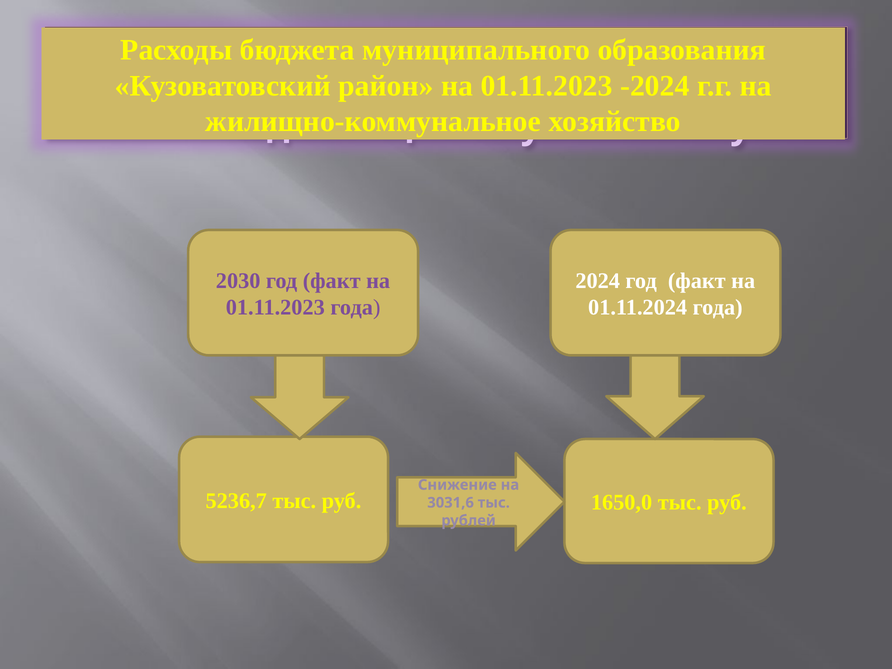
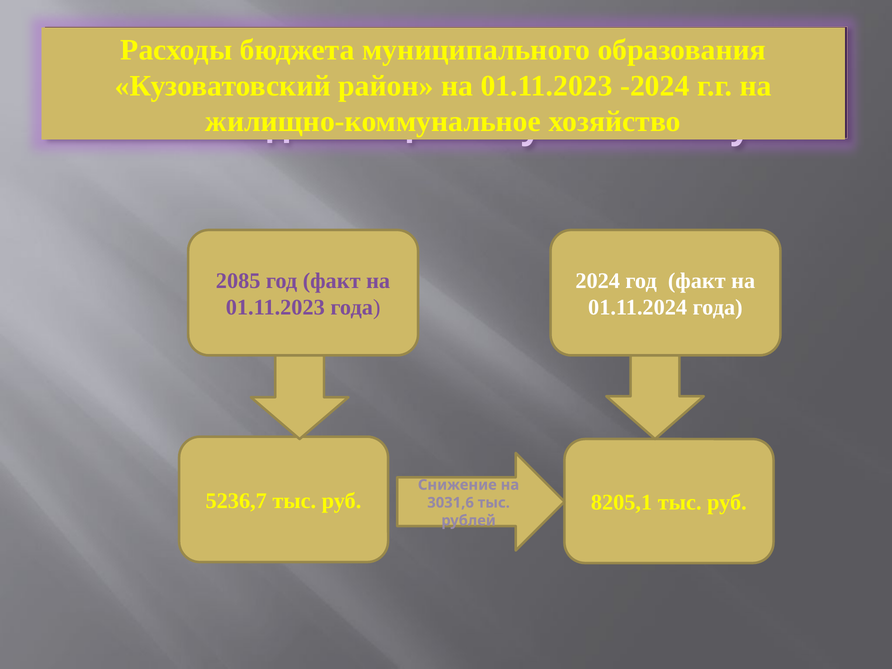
2030: 2030 -> 2085 (238, 281)
1650,0: 1650,0 -> 8205,1 (622, 503)
